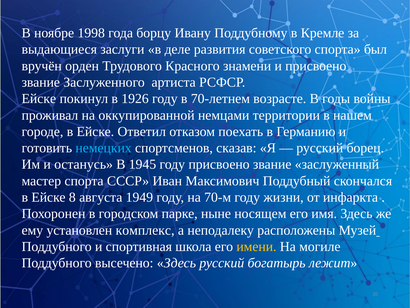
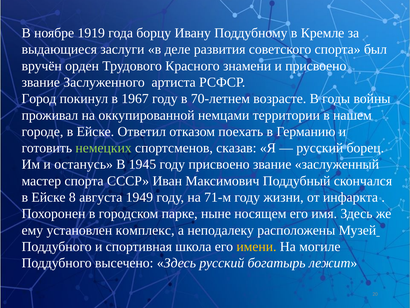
1998: 1998 -> 1919 (91, 33)
Ейске: Ейске -> Город (39, 99)
1926: 1926 -> 1967 (135, 99)
немецких colour: light blue -> light green (104, 148)
70-м: 70-м -> 71-м (218, 197)
